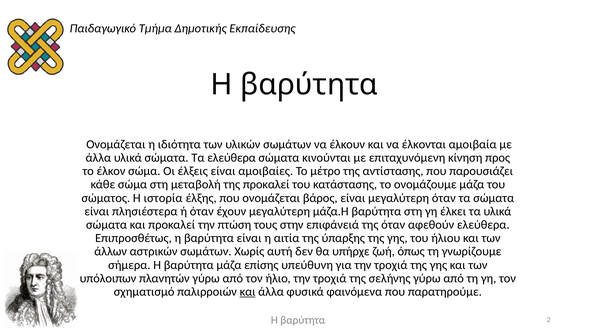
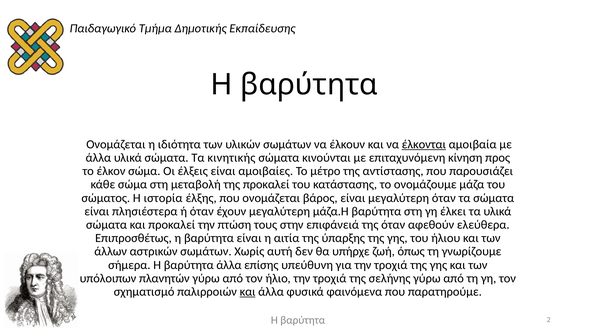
έλκονται underline: none -> present (424, 144)
Τα ελεύθερα: ελεύθερα -> κινητικής (231, 158)
βαρύτητα μάζα: μάζα -> άλλα (229, 265)
